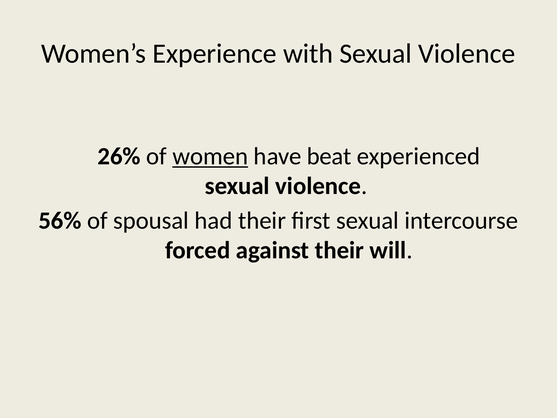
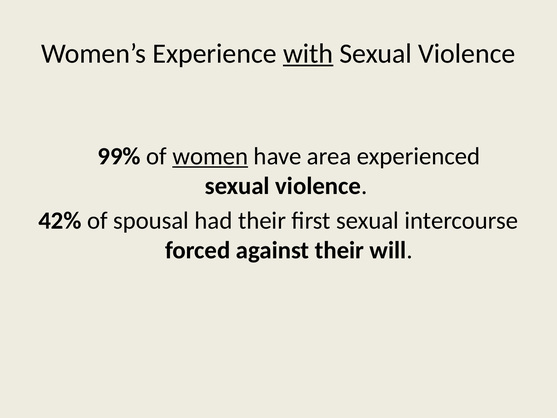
with underline: none -> present (308, 53)
26%: 26% -> 99% (119, 156)
beat: beat -> area (329, 156)
56%: 56% -> 42% (60, 221)
